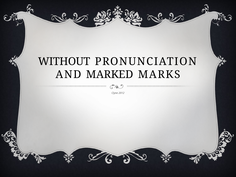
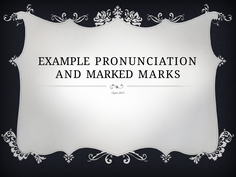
WITHOUT: WITHOUT -> EXAMPLE (64, 62)
